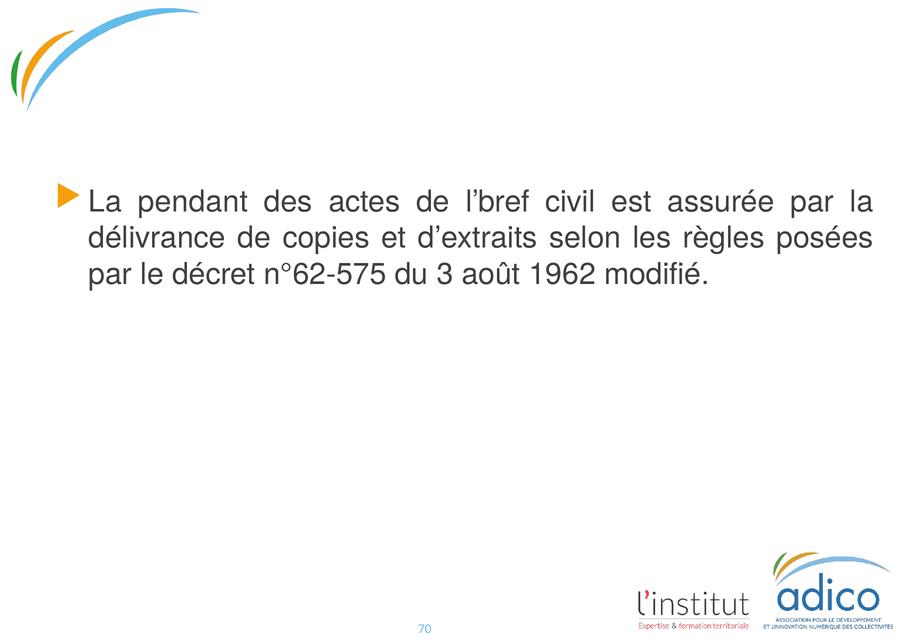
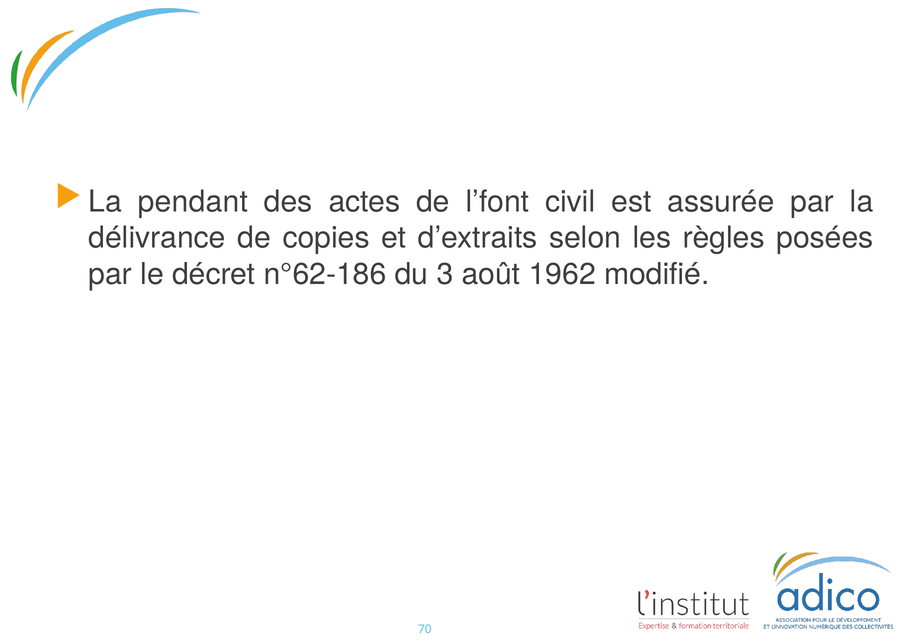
l’bref: l’bref -> l’font (498, 202)
n°62-575: n°62-575 -> n°62-186 (325, 274)
